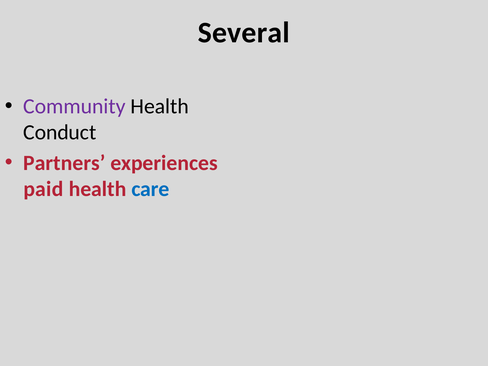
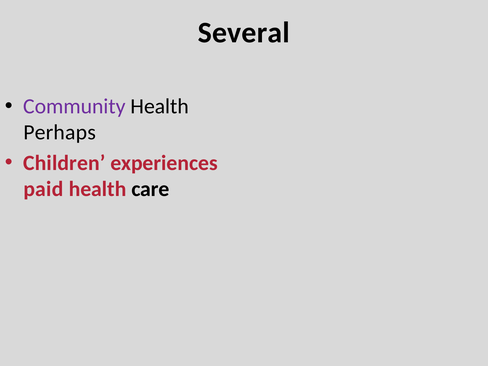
Conduct: Conduct -> Perhaps (60, 132)
Partners: Partners -> Children (64, 163)
care colour: blue -> black (150, 189)
